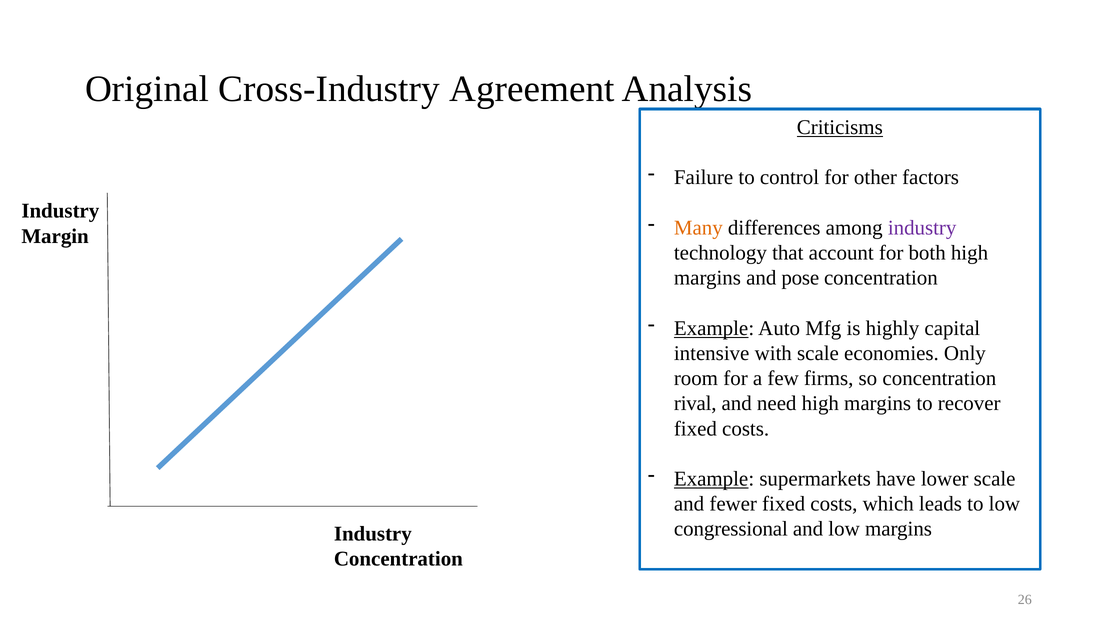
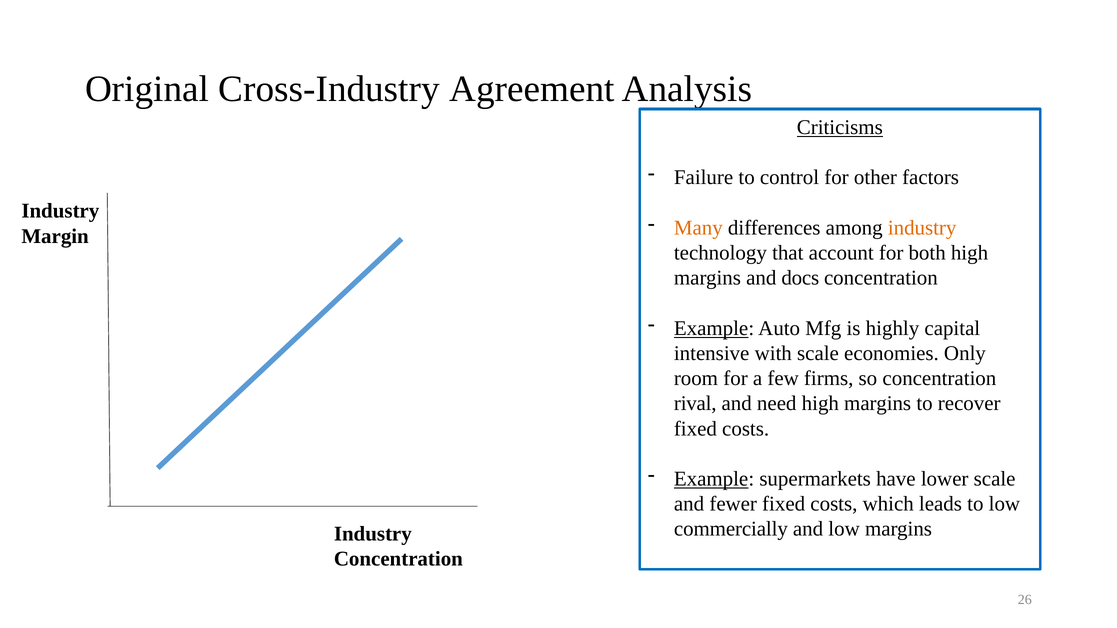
industry colour: purple -> orange (922, 228)
pose: pose -> docs (800, 278)
congressional: congressional -> commercially (731, 529)
